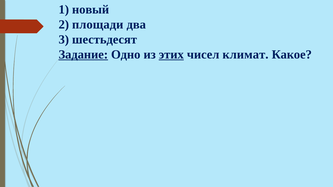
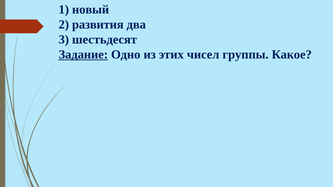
площади: площади -> развития (98, 25)
этих underline: present -> none (171, 55)
климат: климат -> группы (246, 55)
